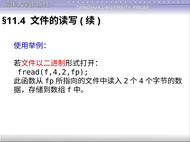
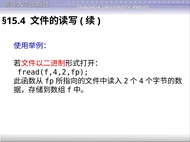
§11.4: §11.4 -> §15.4 (14, 21)
